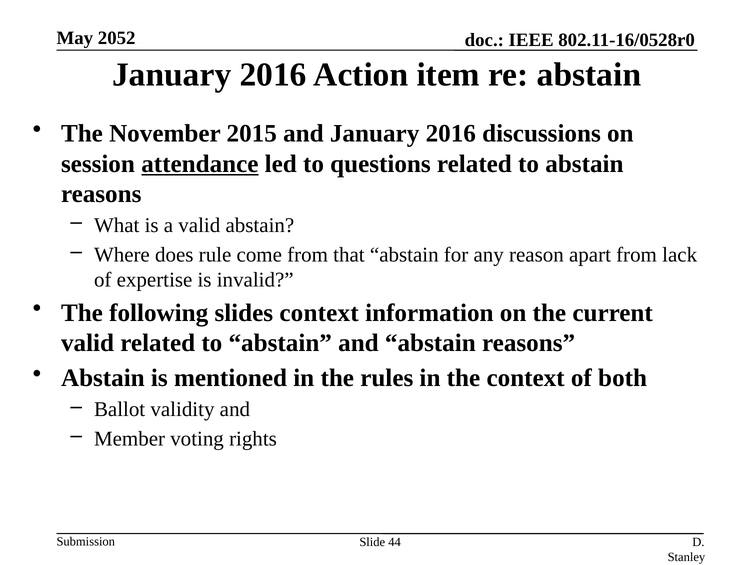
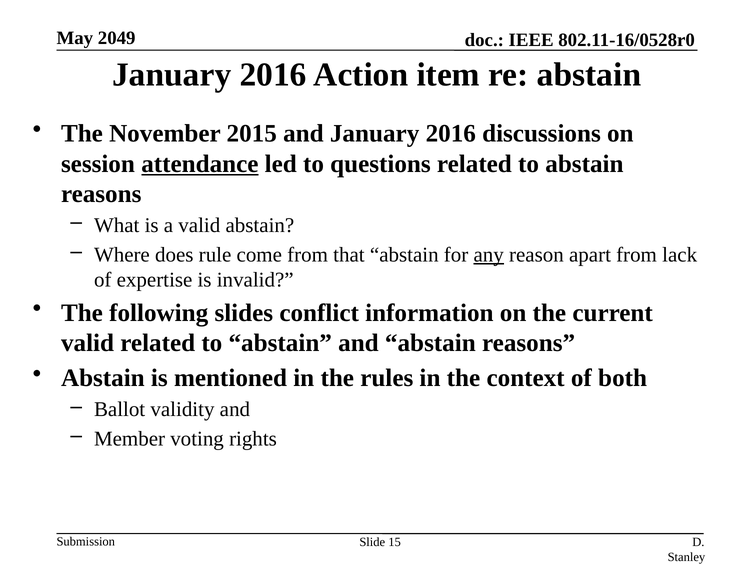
2052: 2052 -> 2049 (117, 38)
any underline: none -> present (489, 255)
slides context: context -> conflict (319, 313)
44: 44 -> 15 (395, 542)
